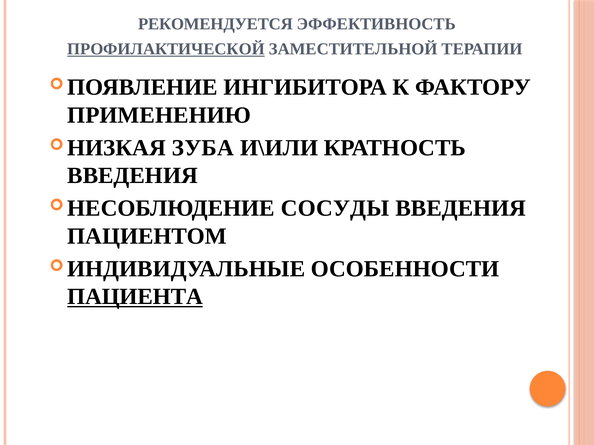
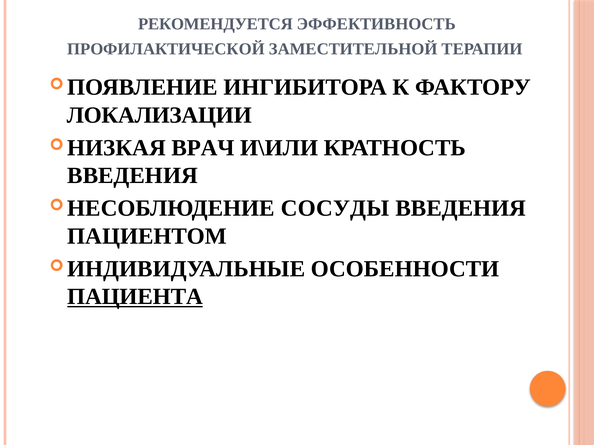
ПРОФИЛАКТИЧЕСКОЙ underline: present -> none (166, 49)
ПРИМЕНЕНИЮ: ПРИМЕНЕНИЮ -> ЛОКАЛИЗАЦИИ (159, 115)
ЗУБА: ЗУБА -> ВРАЧ (203, 148)
